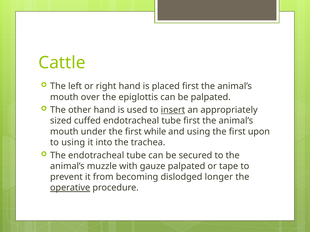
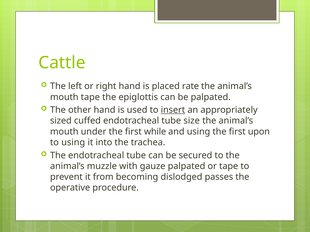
placed first: first -> rate (190, 86)
mouth over: over -> tape (90, 97)
tube first: first -> size (192, 121)
longer: longer -> passes (219, 177)
operative underline: present -> none (70, 188)
